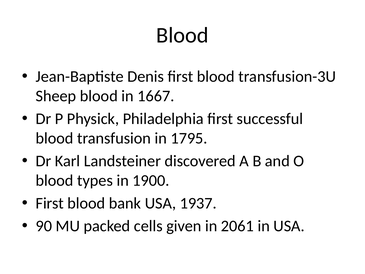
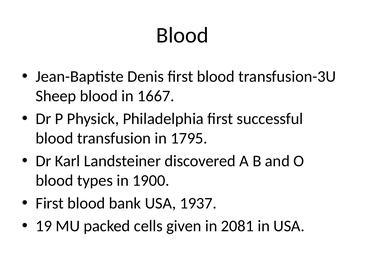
90: 90 -> 19 (44, 226)
2061: 2061 -> 2081 (237, 226)
